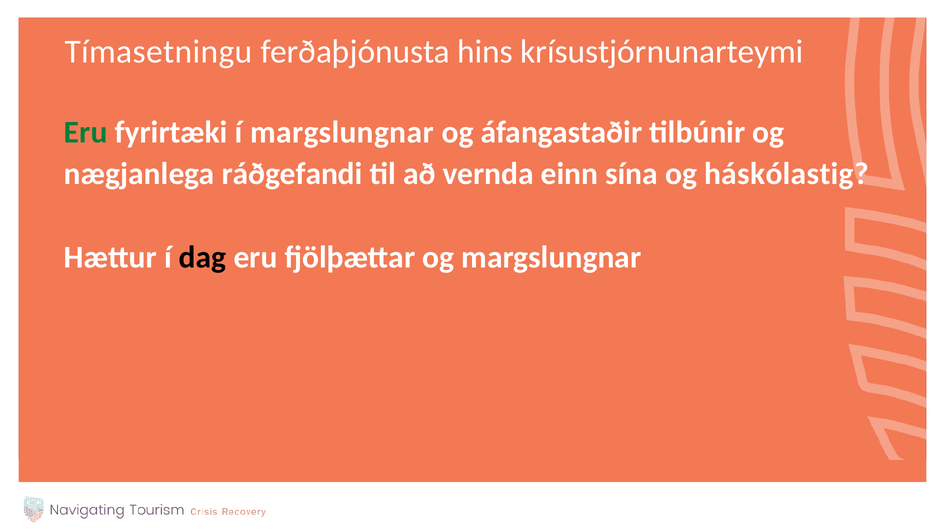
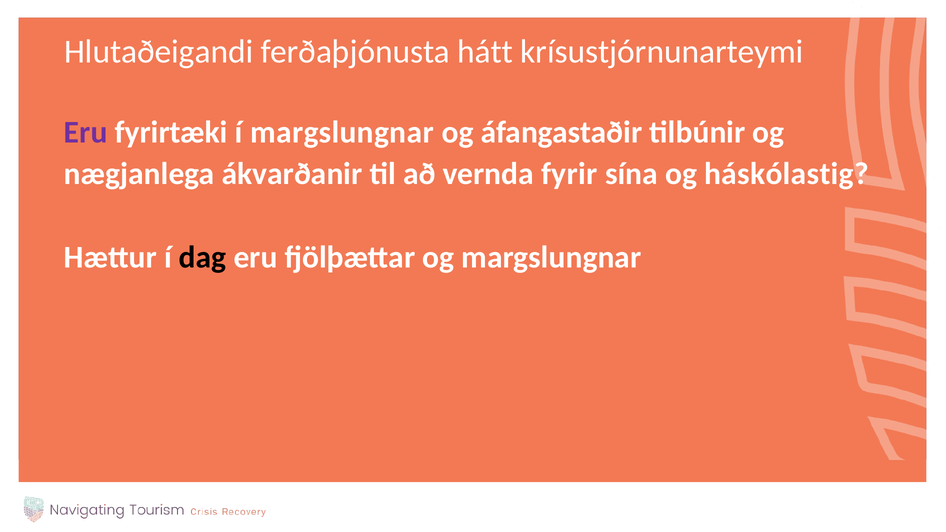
Tímasetningu: Tímasetningu -> Hlutaðeigandi (159, 52)
hins: hins -> hátt (485, 52)
Eru colour: green -> purple (86, 132)
ráðgefandi: ráðgefandi -> ákvarðanir (292, 174)
einn: einn -> fyrir (569, 174)
